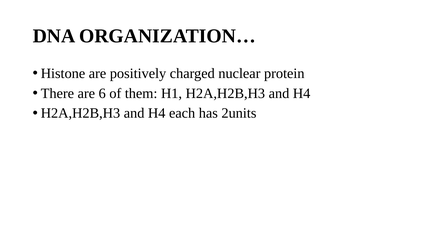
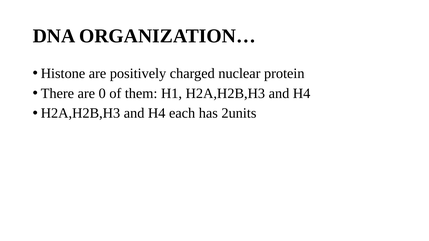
6: 6 -> 0 (102, 93)
